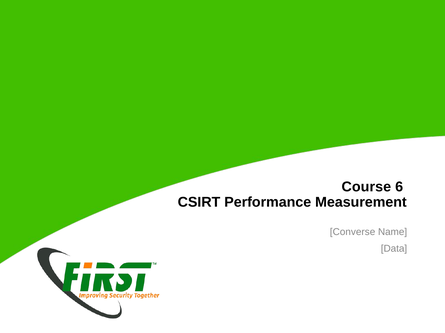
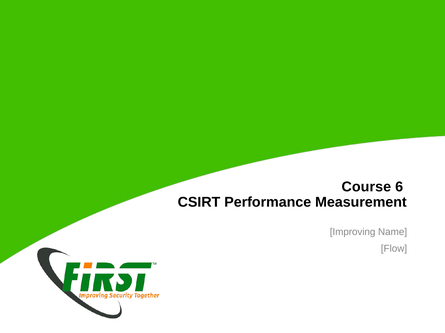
Converse: Converse -> Improving (353, 232)
Data: Data -> Flow (394, 249)
